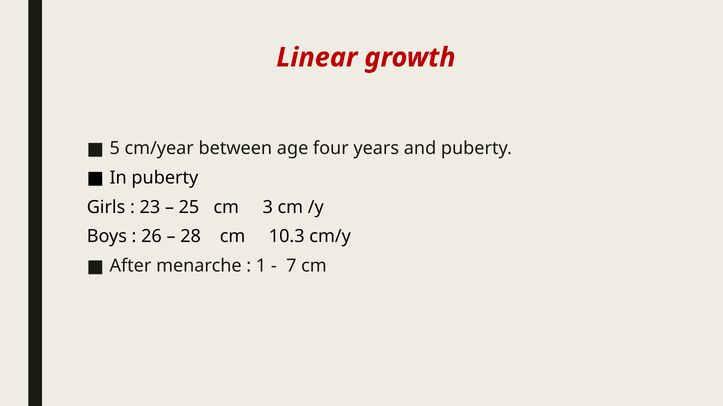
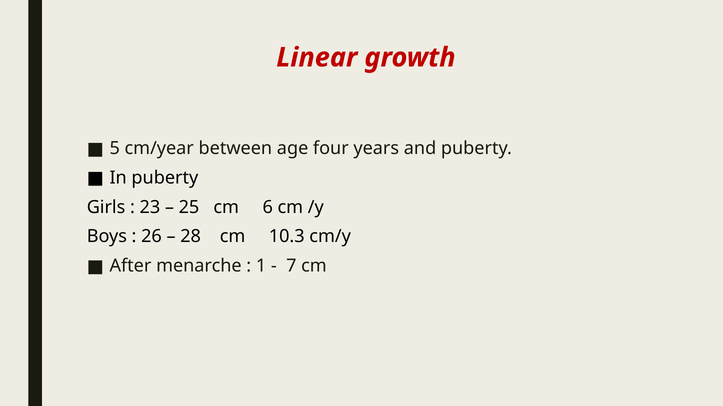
3: 3 -> 6 (268, 207)
